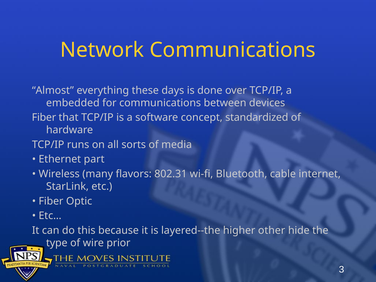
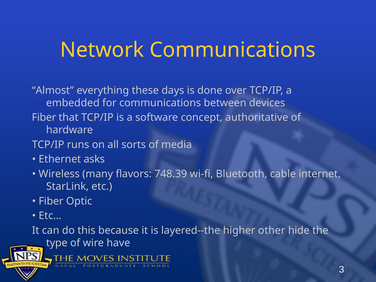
standardized: standardized -> authoritative (257, 118)
part: part -> asks (94, 159)
802.31: 802.31 -> 748.39 (171, 174)
prior: prior -> have (118, 243)
